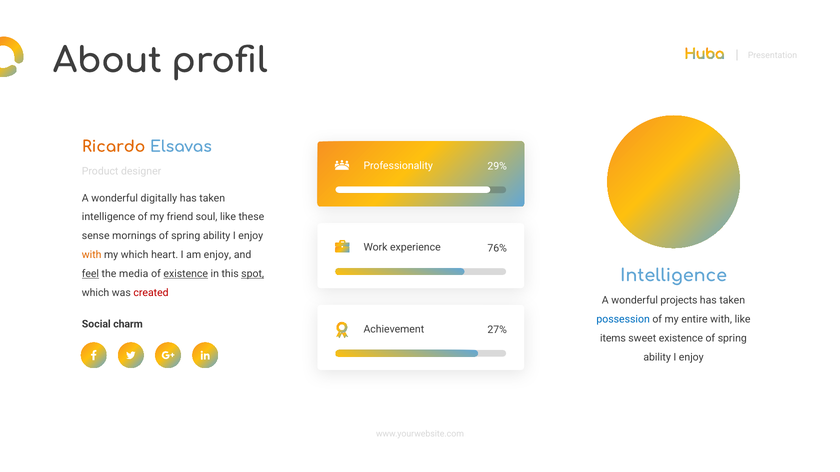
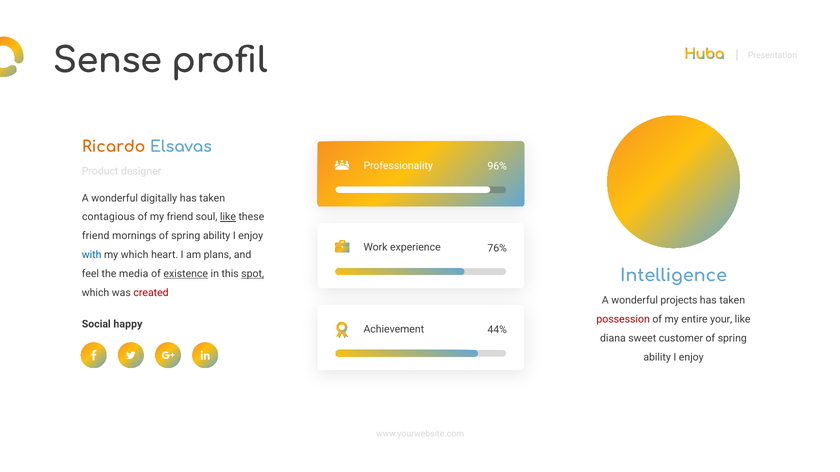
About: About -> Sense (107, 61)
29%: 29% -> 96% (497, 167)
intelligence: intelligence -> contagious (108, 217)
like underline: none -> present (228, 217)
sense: sense -> friend (96, 236)
with colour: orange -> blue (92, 255)
am enjoy: enjoy -> plans (217, 255)
feel underline: present -> none (90, 274)
possession colour: blue -> red (623, 320)
entire with: with -> your (721, 320)
charm: charm -> happy (128, 324)
27%: 27% -> 44% (497, 330)
items: items -> diana (613, 339)
sweet existence: existence -> customer (681, 339)
